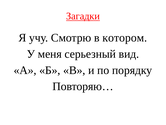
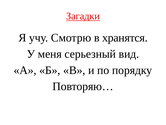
котором: котором -> хранятся (125, 38)
